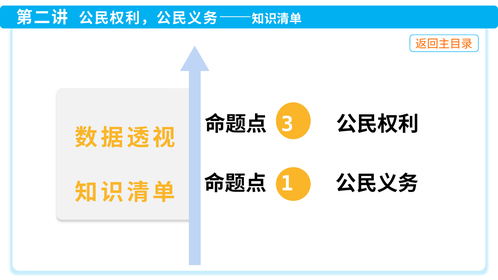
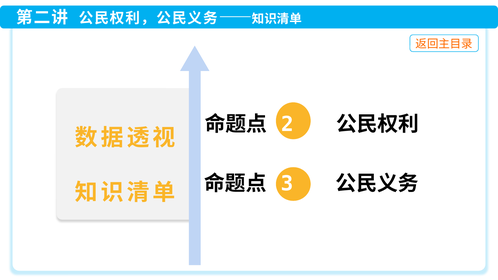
3: 3 -> 2 (287, 125)
1: 1 -> 3 (287, 184)
